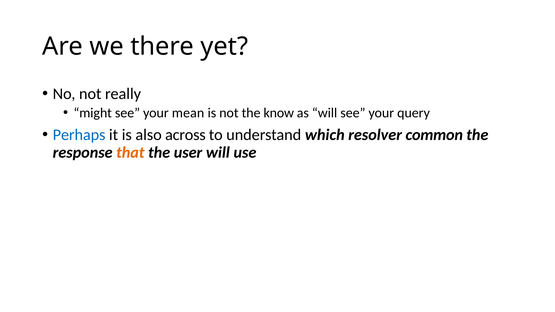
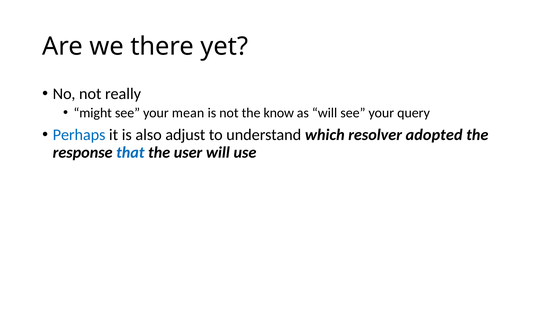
across: across -> adjust (185, 135)
common: common -> adopted (434, 135)
that colour: orange -> blue (130, 152)
